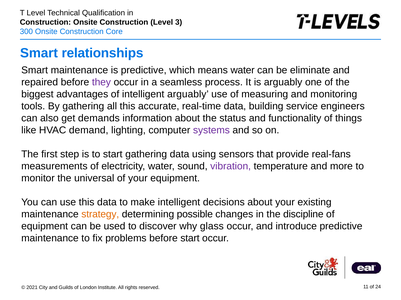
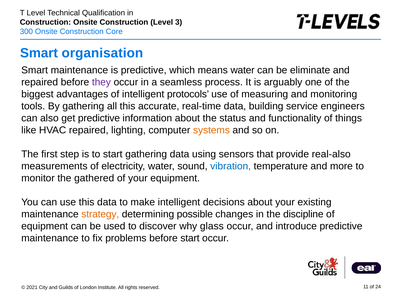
relationships: relationships -> organisation (102, 53)
intelligent arguably: arguably -> protocols (188, 94)
get demands: demands -> predictive (99, 118)
HVAC demand: demand -> repaired (89, 131)
systems colour: purple -> orange (211, 131)
real-fans: real-fans -> real-also (331, 155)
vibration colour: purple -> blue (231, 167)
universal: universal -> gathered (94, 179)
